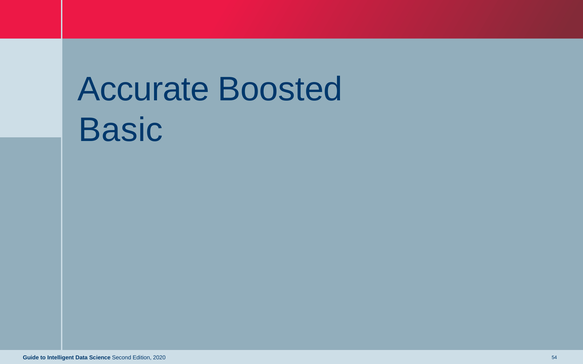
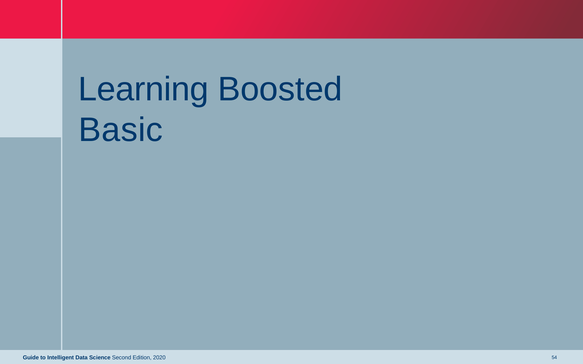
Accurate: Accurate -> Learning (143, 89)
